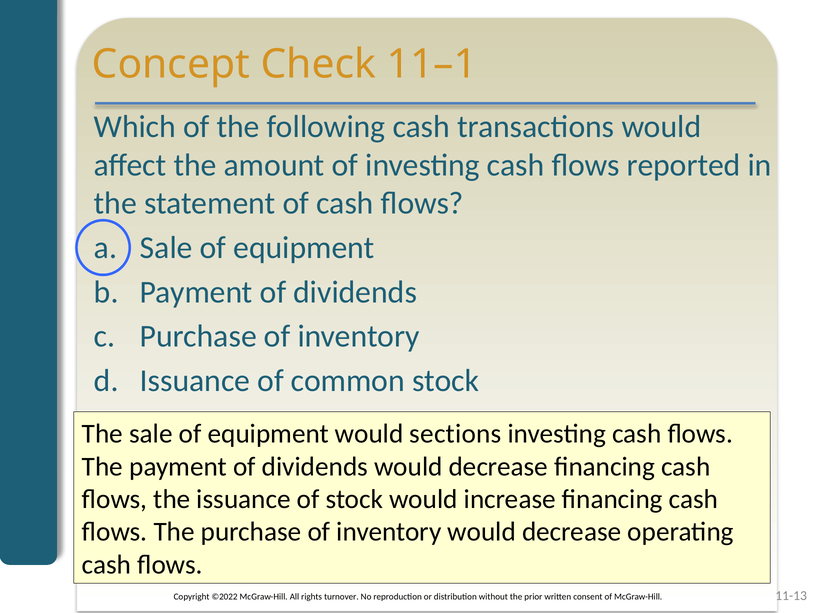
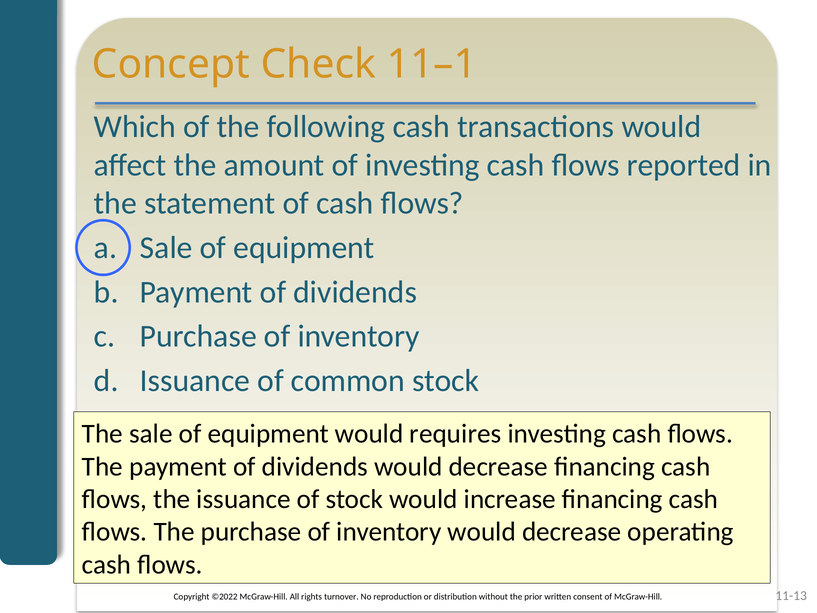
sections: sections -> requires (455, 434)
